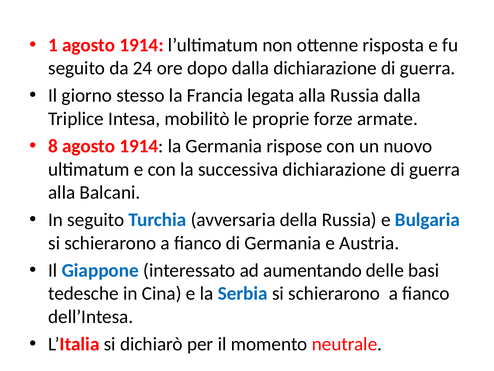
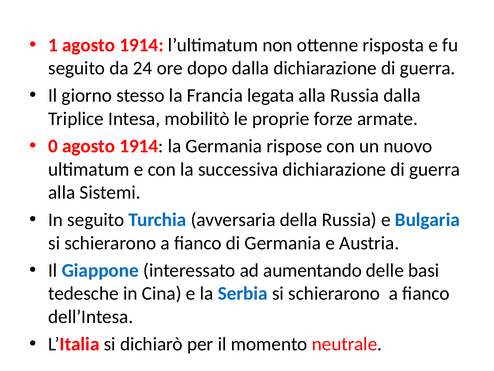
8: 8 -> 0 (53, 146)
Balcani: Balcani -> Sistemi (110, 192)
